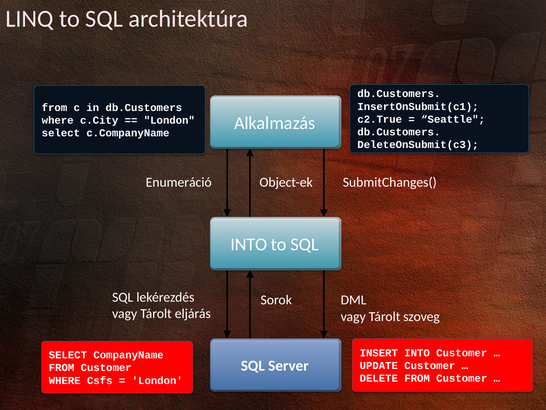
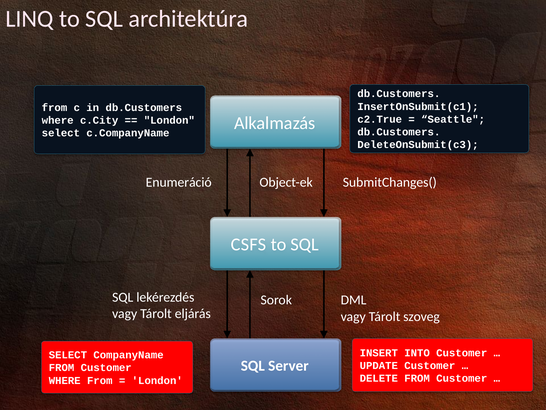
INTO: INTO -> CSFS (249, 244)
WHERE Csfs: Csfs -> From (100, 380)
